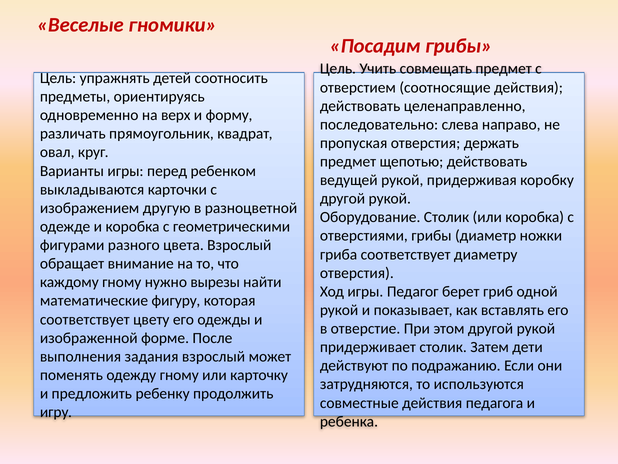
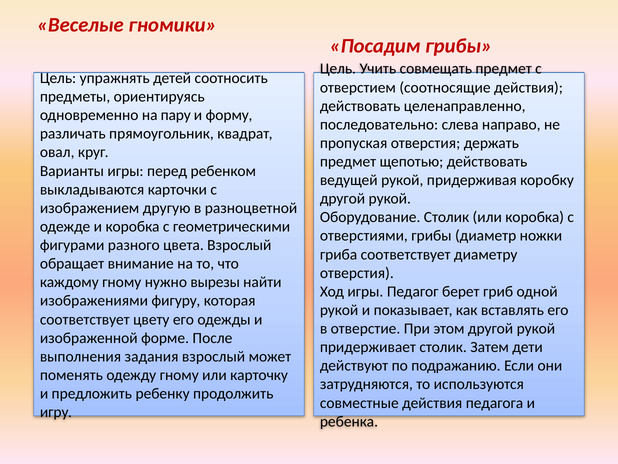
верх: верх -> пару (176, 115)
математические: математические -> изображениями (94, 301)
